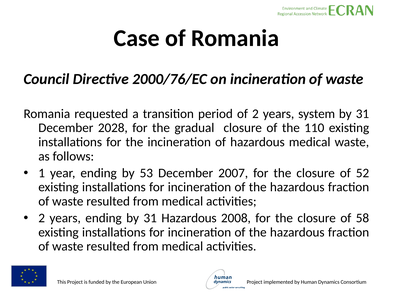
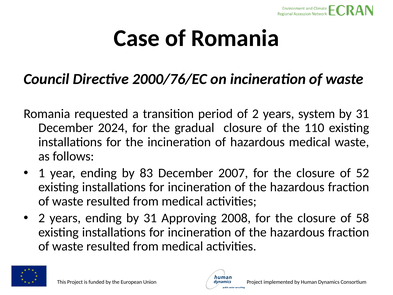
2028: 2028 -> 2024 (113, 128)
53: 53 -> 83 (146, 173)
31 Hazardous: Hazardous -> Approving (189, 218)
